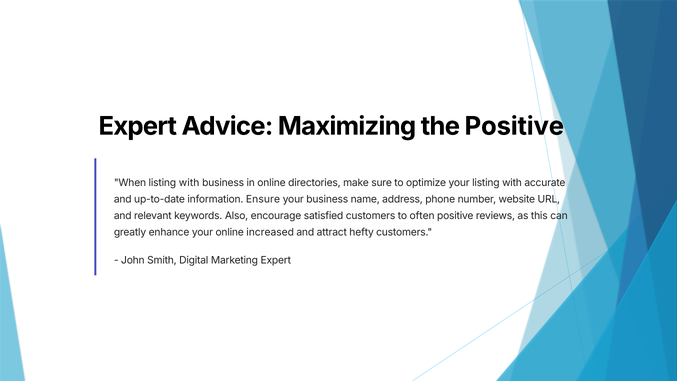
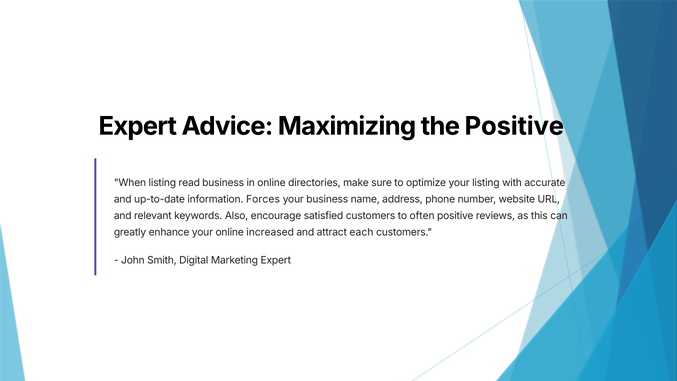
When listing with: with -> read (189, 183)
Ensure: Ensure -> Forces (263, 199)
hefty: hefty -> each (361, 232)
